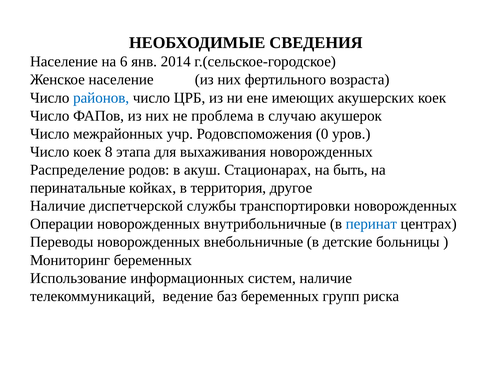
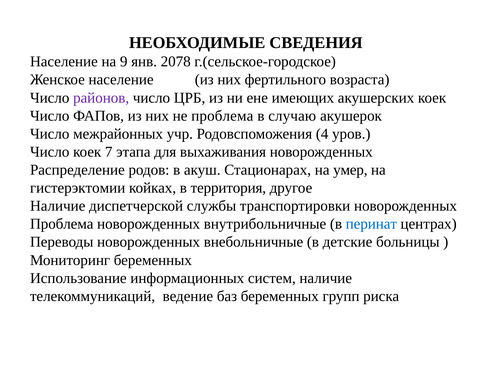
6: 6 -> 9 (124, 62)
2014: 2014 -> 2078 (176, 62)
районов colour: blue -> purple (101, 98)
0: 0 -> 4 (322, 134)
8: 8 -> 7 (109, 152)
быть: быть -> умер (350, 170)
перинатальные: перинатальные -> гистерэктомии (78, 188)
Операции: Операции -> Проблема (62, 224)
